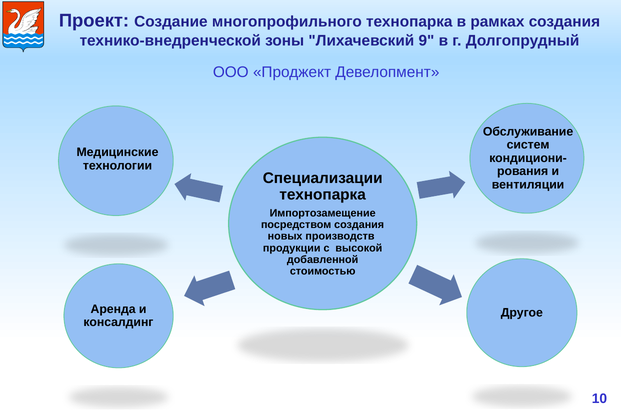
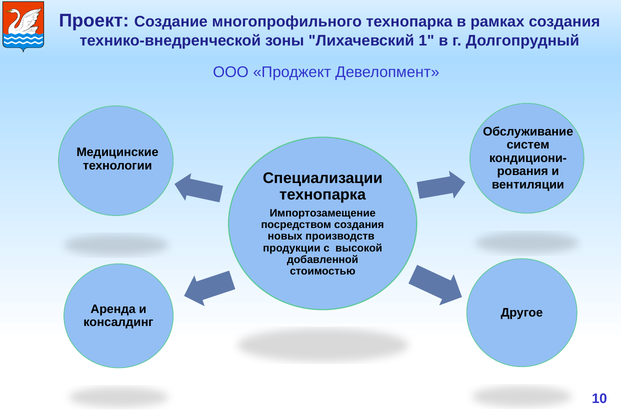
9: 9 -> 1 (426, 41)
